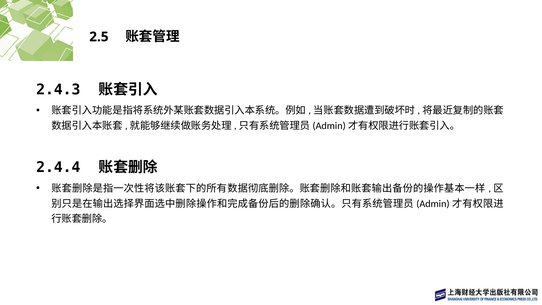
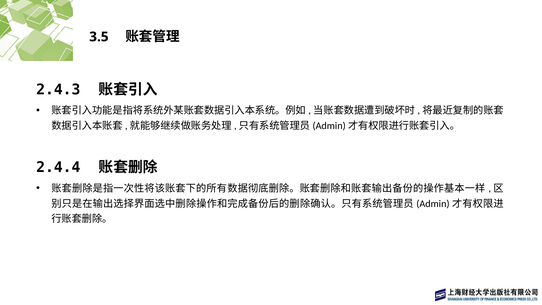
2.5: 2.5 -> 3.5 (99, 37)
